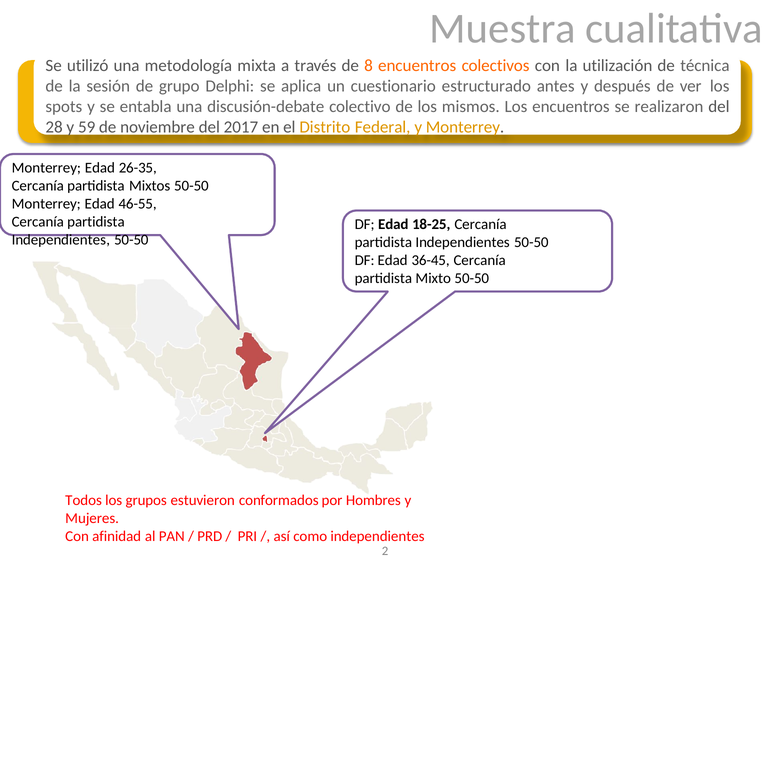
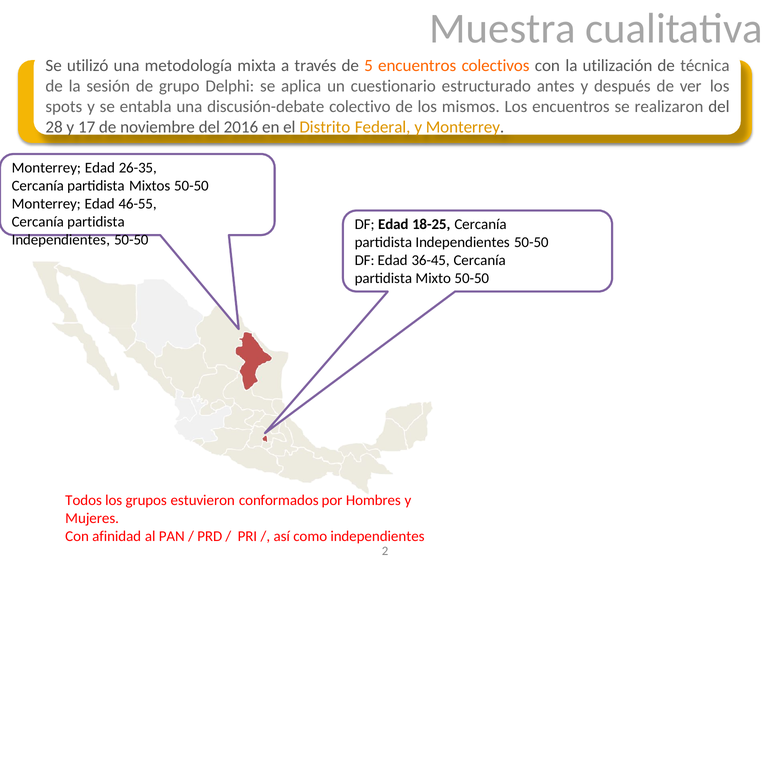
8: 8 -> 5 (369, 66)
59: 59 -> 17 (87, 127)
2017: 2017 -> 2016 (241, 127)
